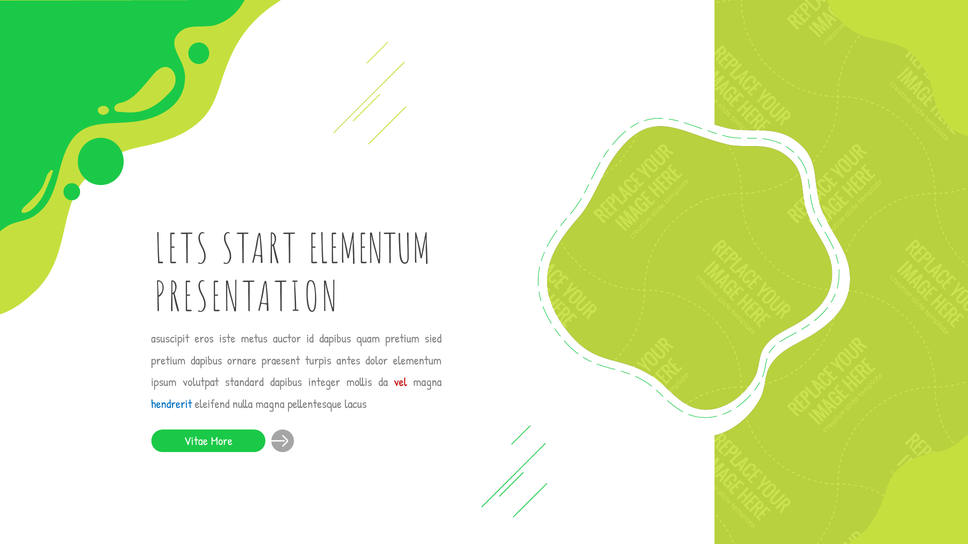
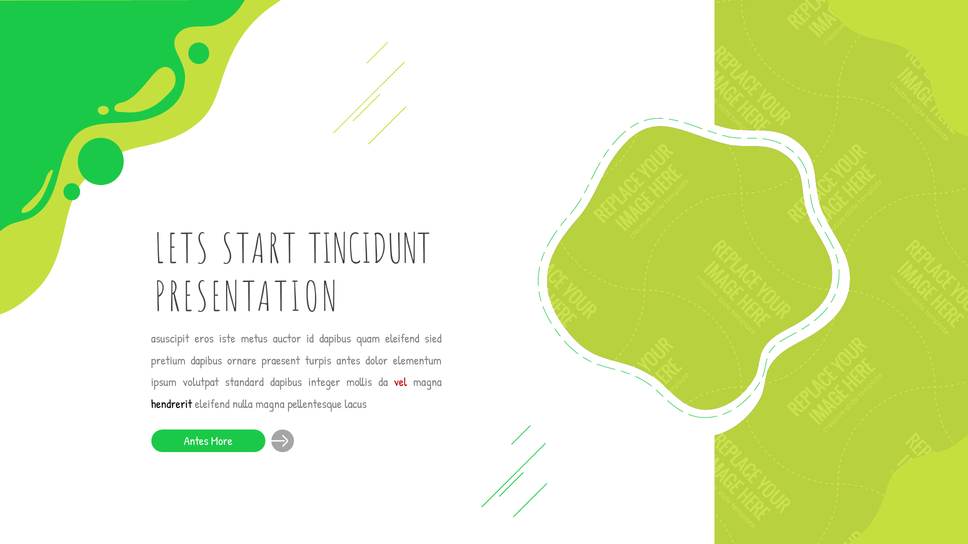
START ELEMENTUM: ELEMENTUM -> TINCIDUNT (370, 250)
quam pretium: pretium -> eleifend (402, 339)
hendrerit colour: blue -> black (172, 405)
Vitae: Vitae -> Antes (196, 442)
